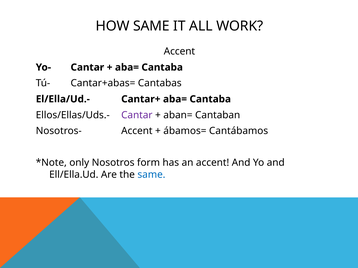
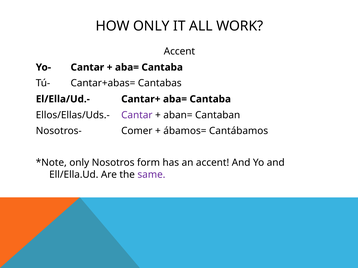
HOW SAME: SAME -> ONLY (151, 26)
Nosotros- Accent: Accent -> Comer (137, 131)
same colour: blue -> purple (151, 175)
